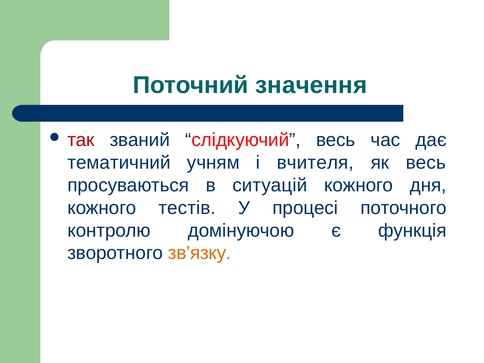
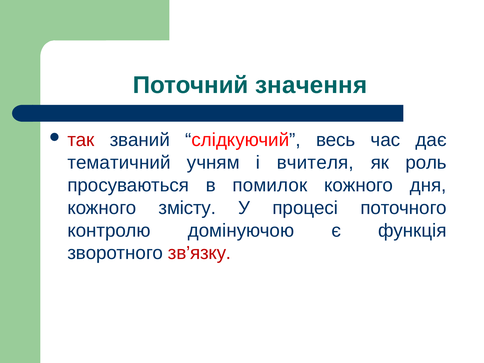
як весь: весь -> роль (426, 163)
ситуацій: ситуацій -> помилок (270, 185)
тестів: тестів -> змісту (187, 208)
зв’язку colour: orange -> red (200, 253)
